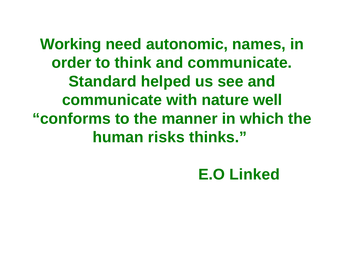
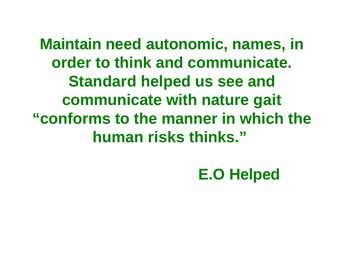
Working: Working -> Maintain (71, 44)
well: well -> gait (267, 100)
E.O Linked: Linked -> Helped (255, 174)
